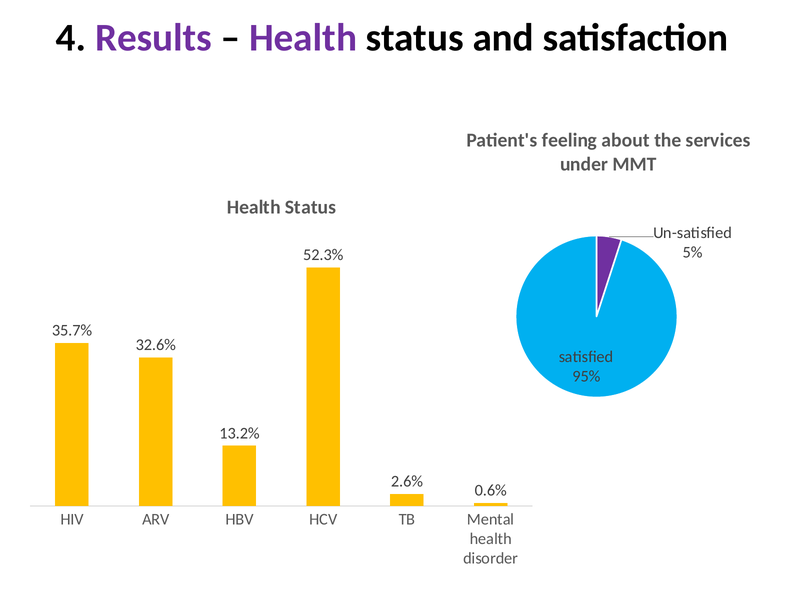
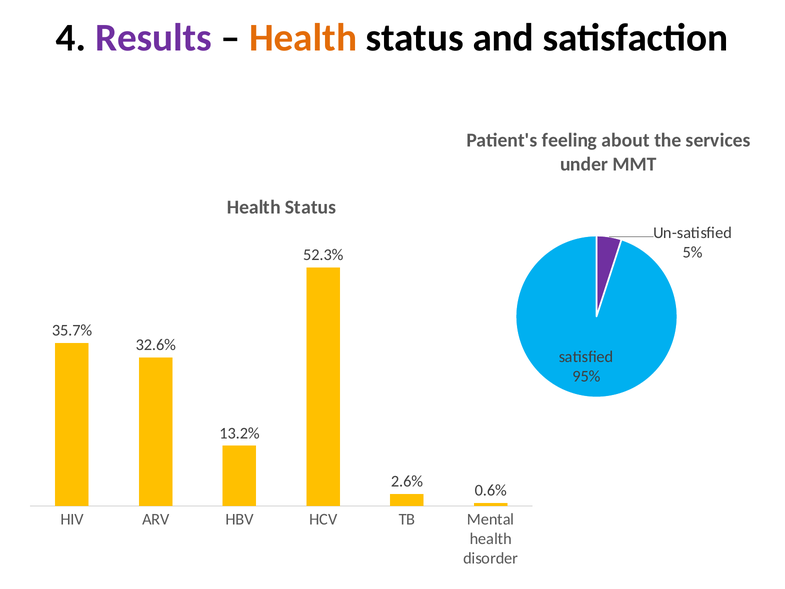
Health colour: purple -> orange (303, 38)
